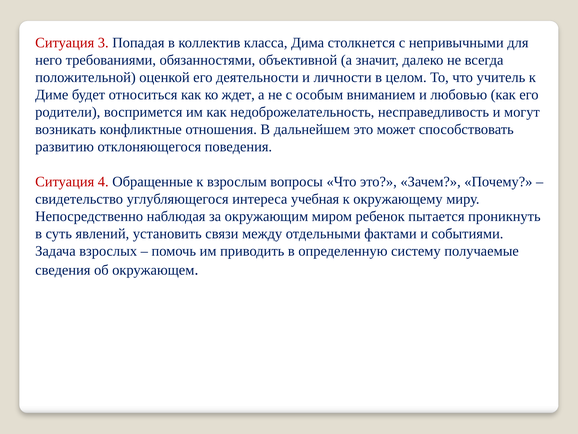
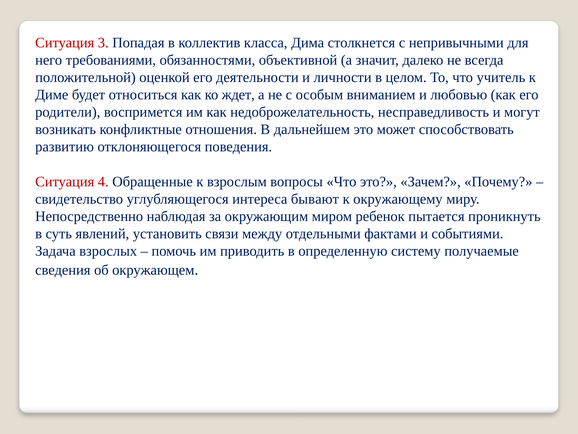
учебная: учебная -> бывают (315, 199)
